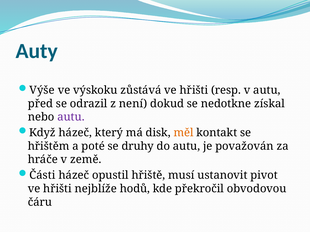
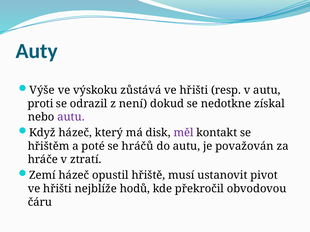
před: před -> proti (41, 104)
měl colour: orange -> purple (184, 133)
druhy: druhy -> hráčů (138, 146)
země: země -> ztratí (86, 160)
Části: Části -> Zemí (42, 176)
